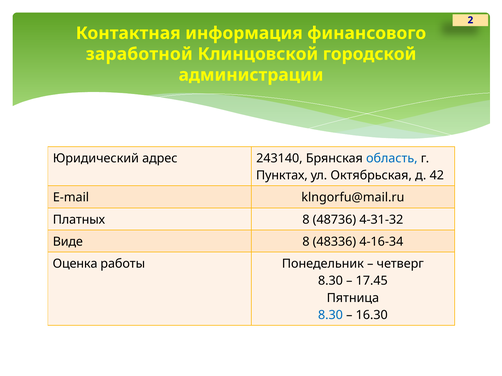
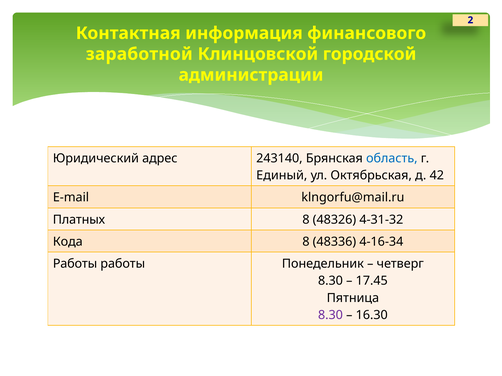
Пунктах: Пунктах -> Единый (282, 176)
48736: 48736 -> 48326 (334, 220)
Виде: Виде -> Кода (68, 242)
Оценка: Оценка -> Работы (75, 264)
8.30 colour: blue -> purple (330, 315)
